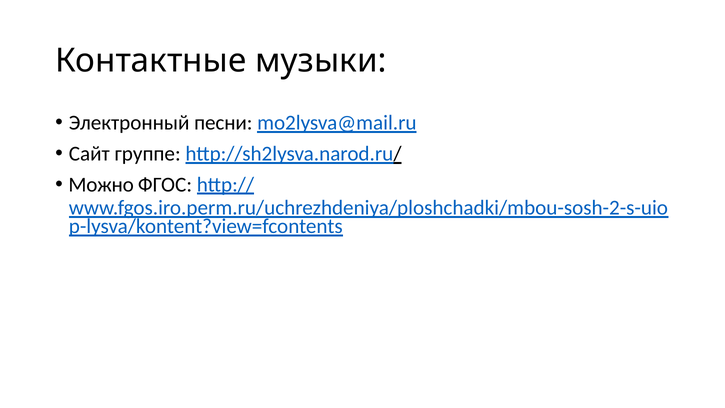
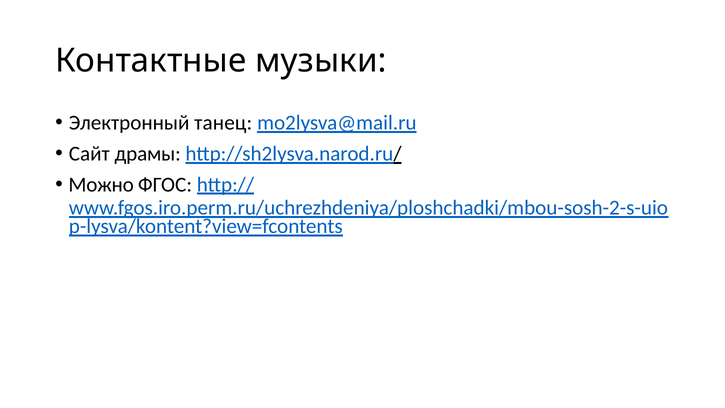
песни: песни -> танец (223, 123)
группе: группе -> драмы (148, 154)
